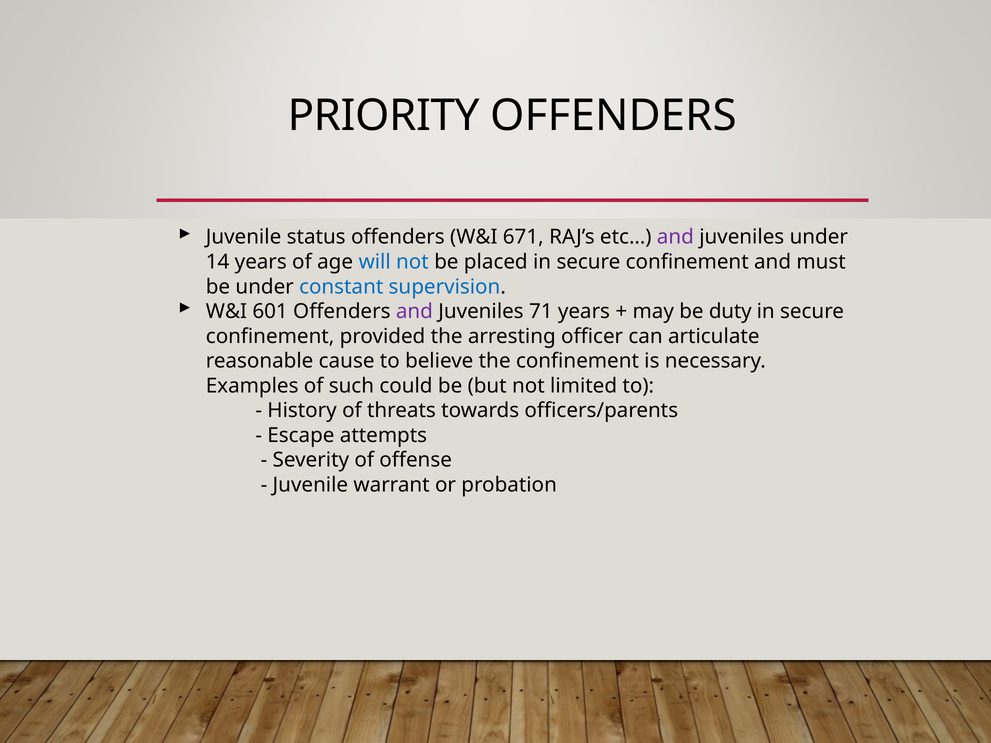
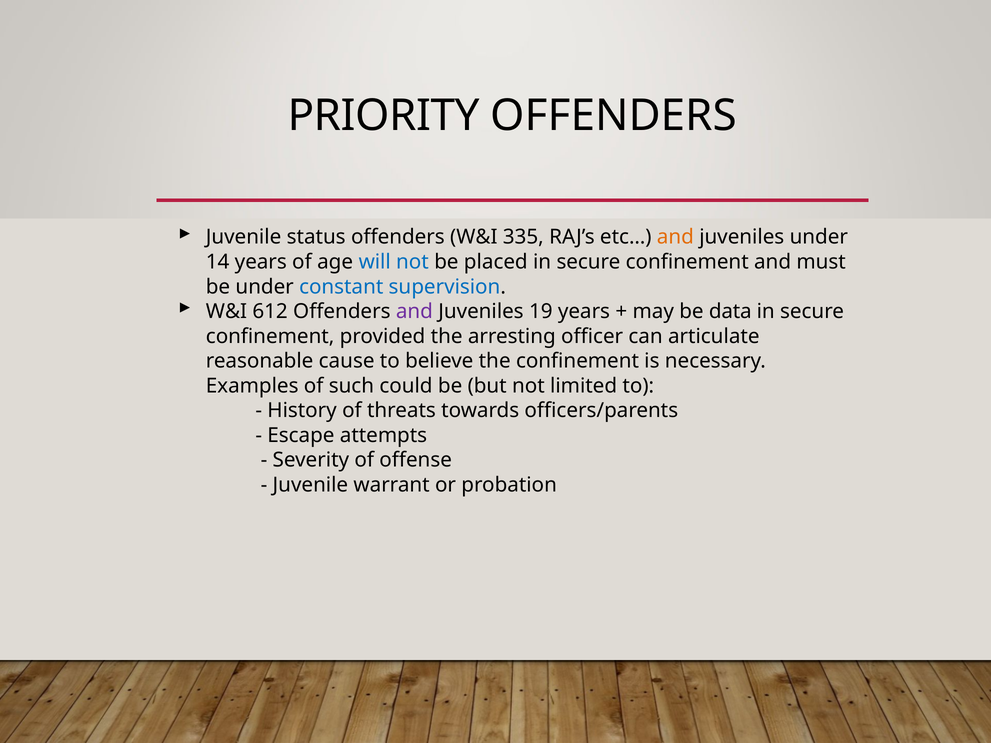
671: 671 -> 335 (523, 237)
and colour: purple -> orange (675, 237)
601: 601 -> 612 (270, 312)
71: 71 -> 19 (541, 312)
duty: duty -> data (730, 312)
